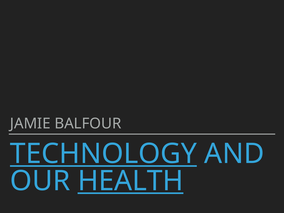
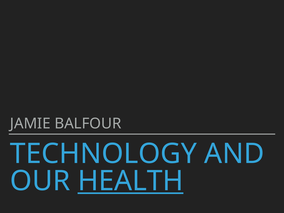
TECHNOLOGY underline: present -> none (103, 154)
